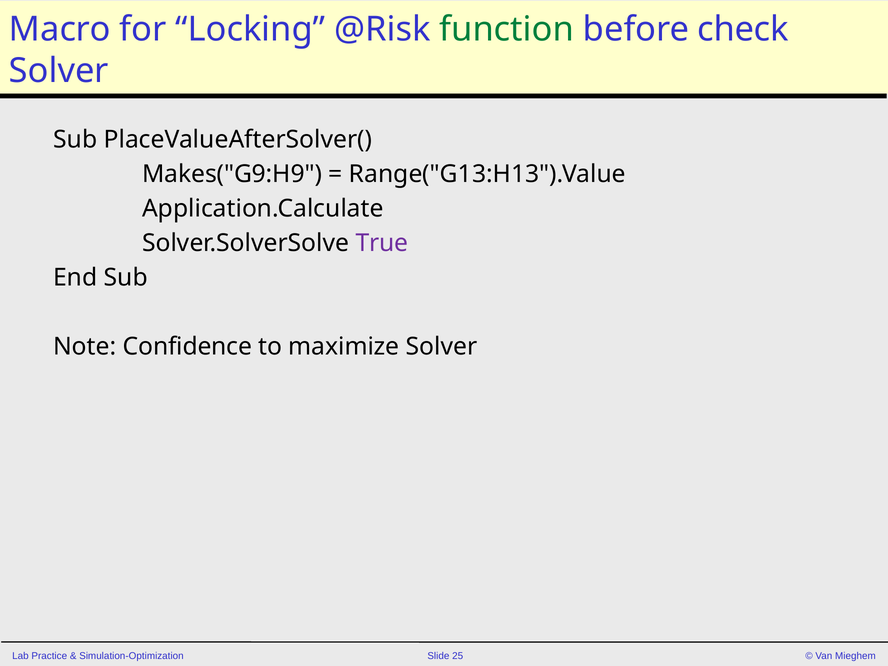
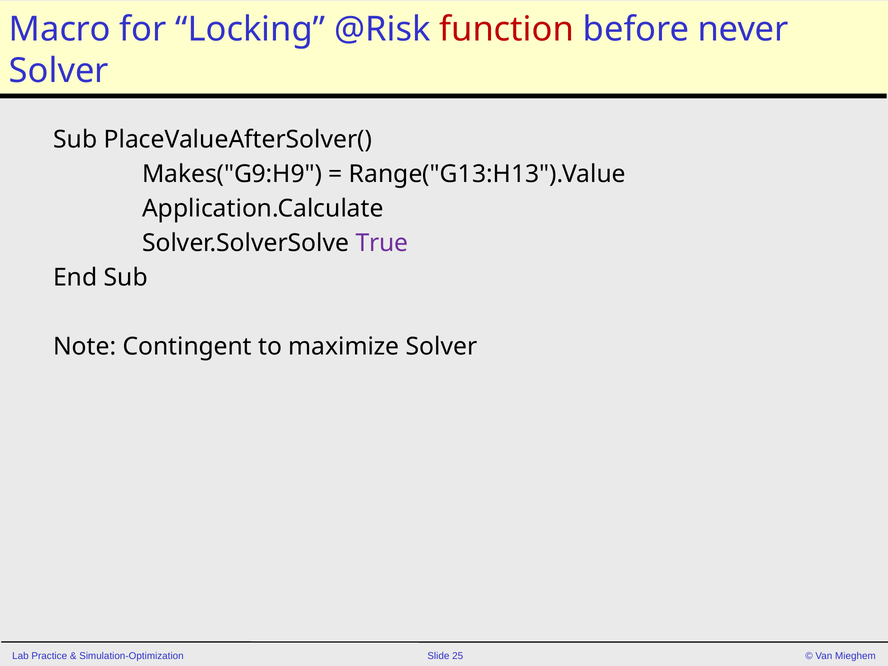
function colour: green -> red (507, 29)
check: check -> never (743, 29)
Confidence: Confidence -> Contingent (187, 347)
